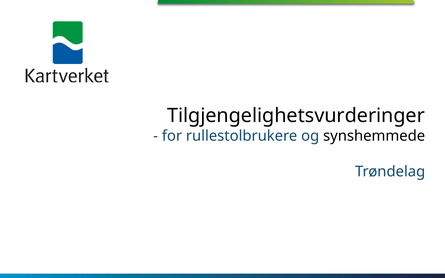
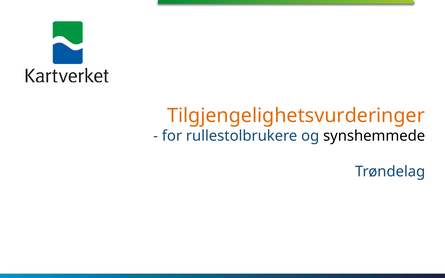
Tilgjengelighetsvurderinger colour: black -> orange (296, 116)
